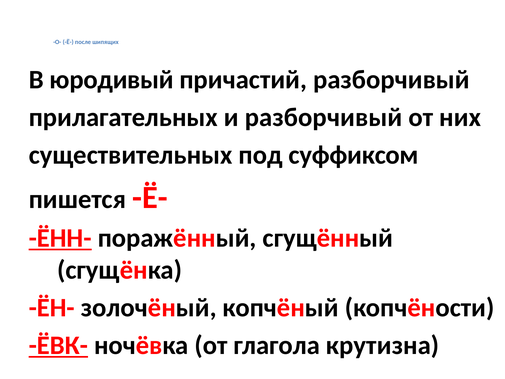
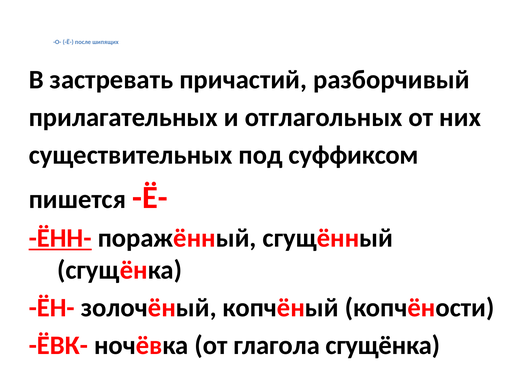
юродивый: юродивый -> застревать (111, 80)
и разборчивый: разборчивый -> отглагольных (324, 117)
ЁВК- underline: present -> none (58, 345)
глагола крутизна: крутизна -> сгущёнка (383, 345)
